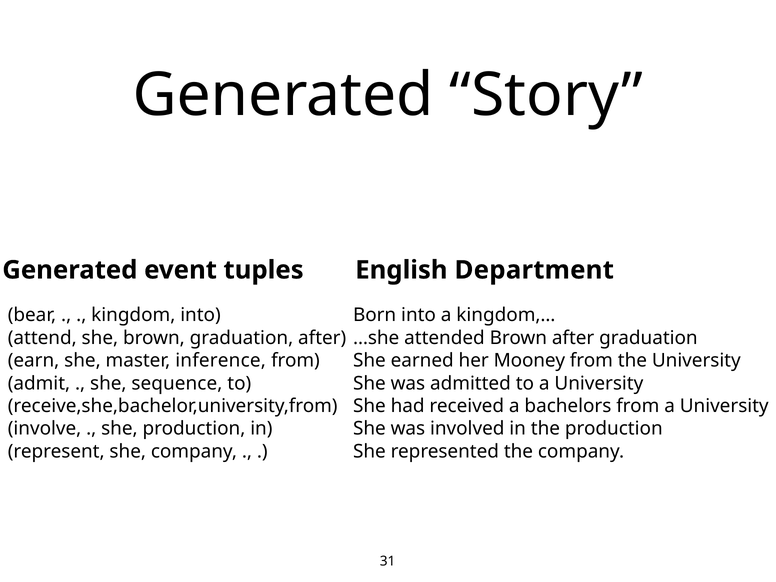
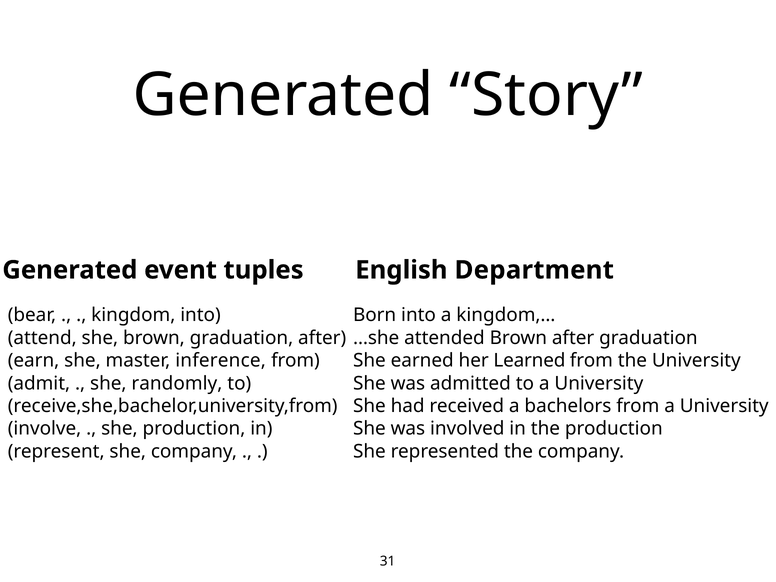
Mooney: Mooney -> Learned (529, 361)
sequence: sequence -> randomly (177, 383)
